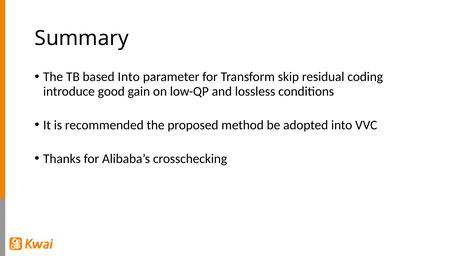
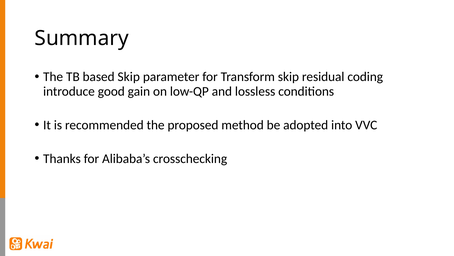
based Into: Into -> Skip (129, 77)
